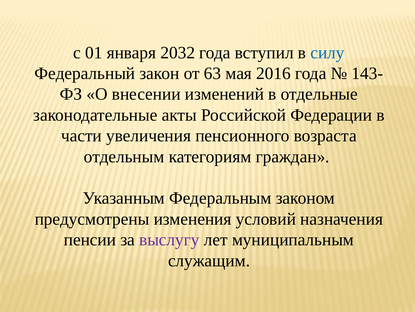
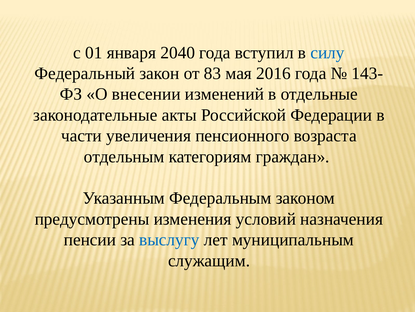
2032: 2032 -> 2040 (178, 53)
63: 63 -> 83 (213, 73)
выслугу colour: purple -> blue (169, 239)
